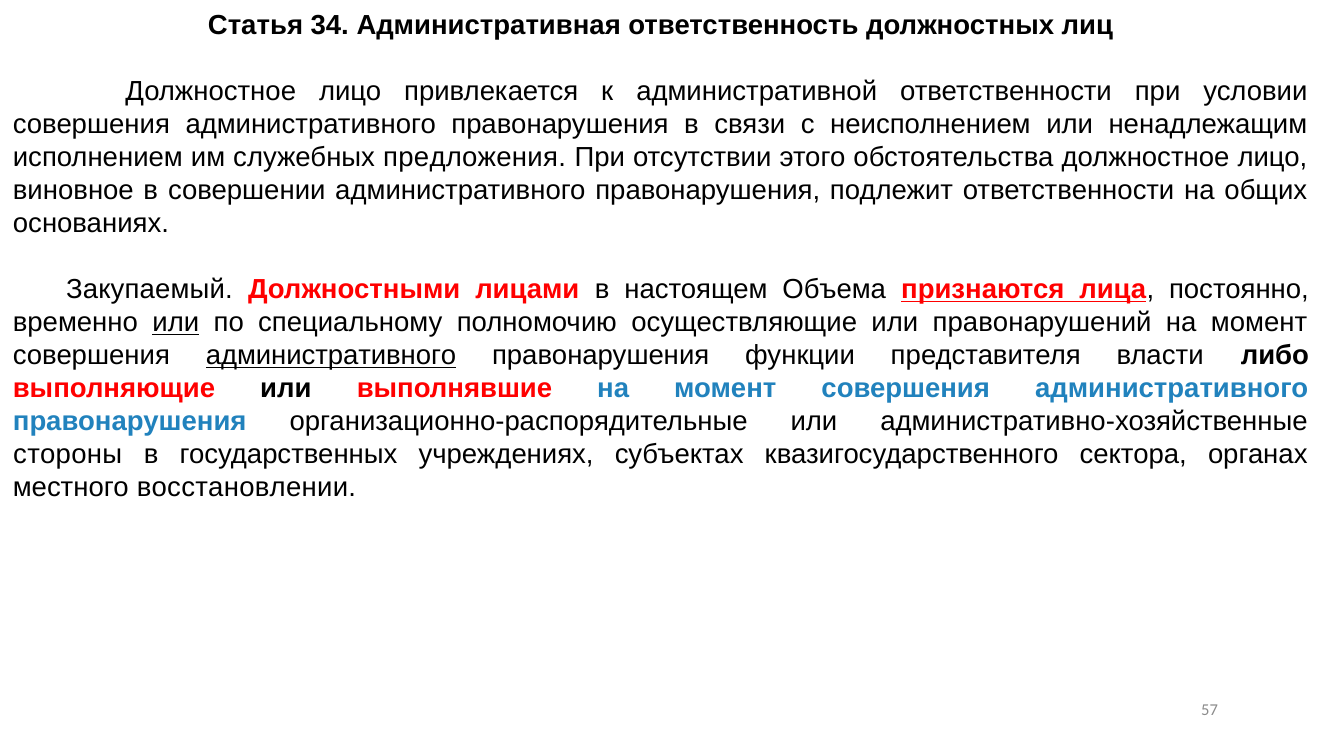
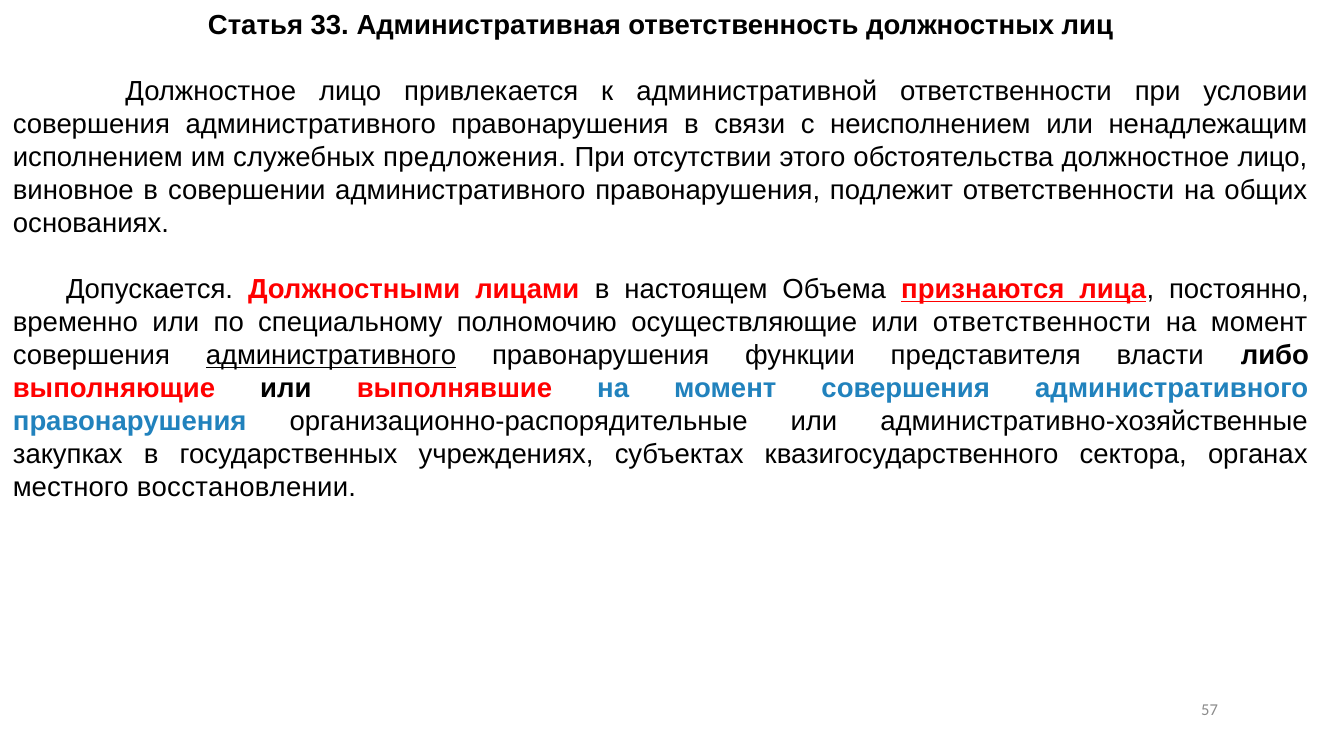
34: 34 -> 33 (330, 25)
Закупаемый: Закупаемый -> Допускается (150, 289)
или underline: present -> none (176, 322)
или правонарушений: правонарушений -> ответственности (1042, 322)
стороны: стороны -> закупках (68, 455)
